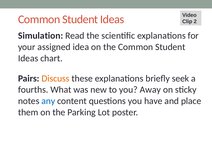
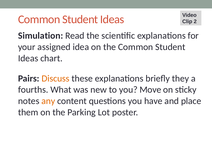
seek: seek -> they (180, 78)
Away: Away -> Move (150, 90)
any colour: blue -> orange (48, 101)
